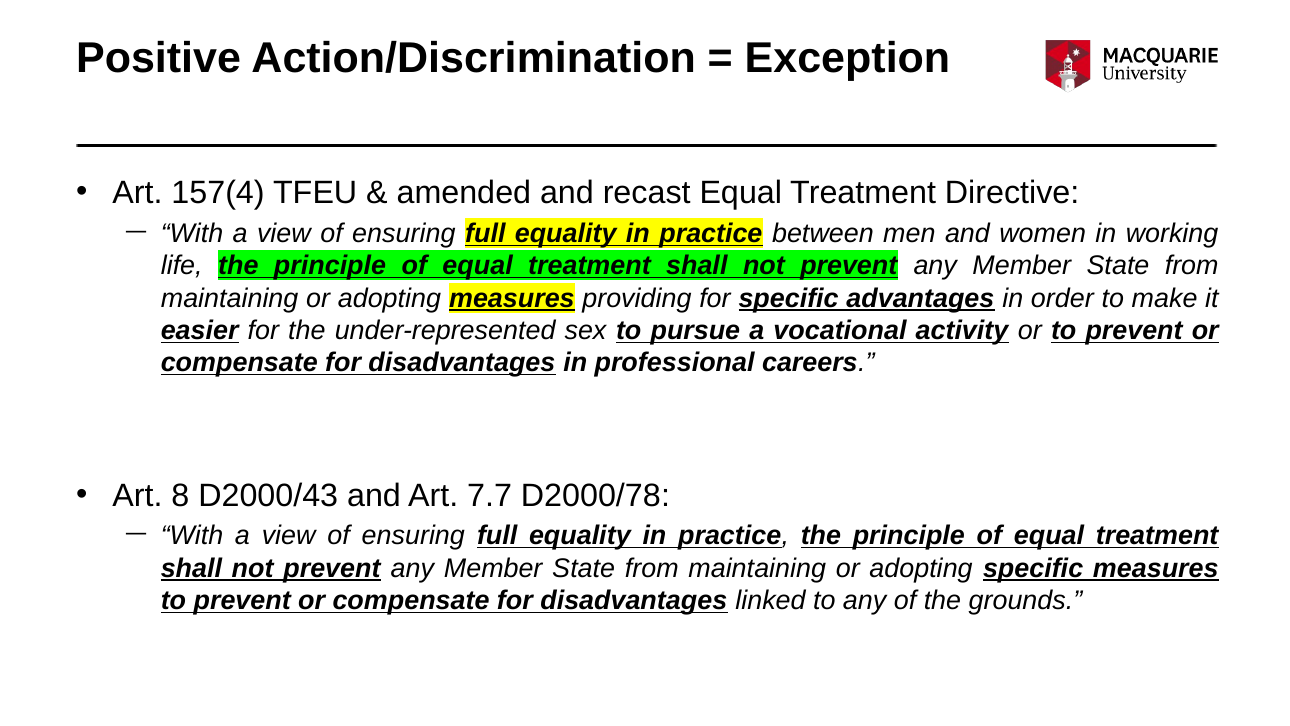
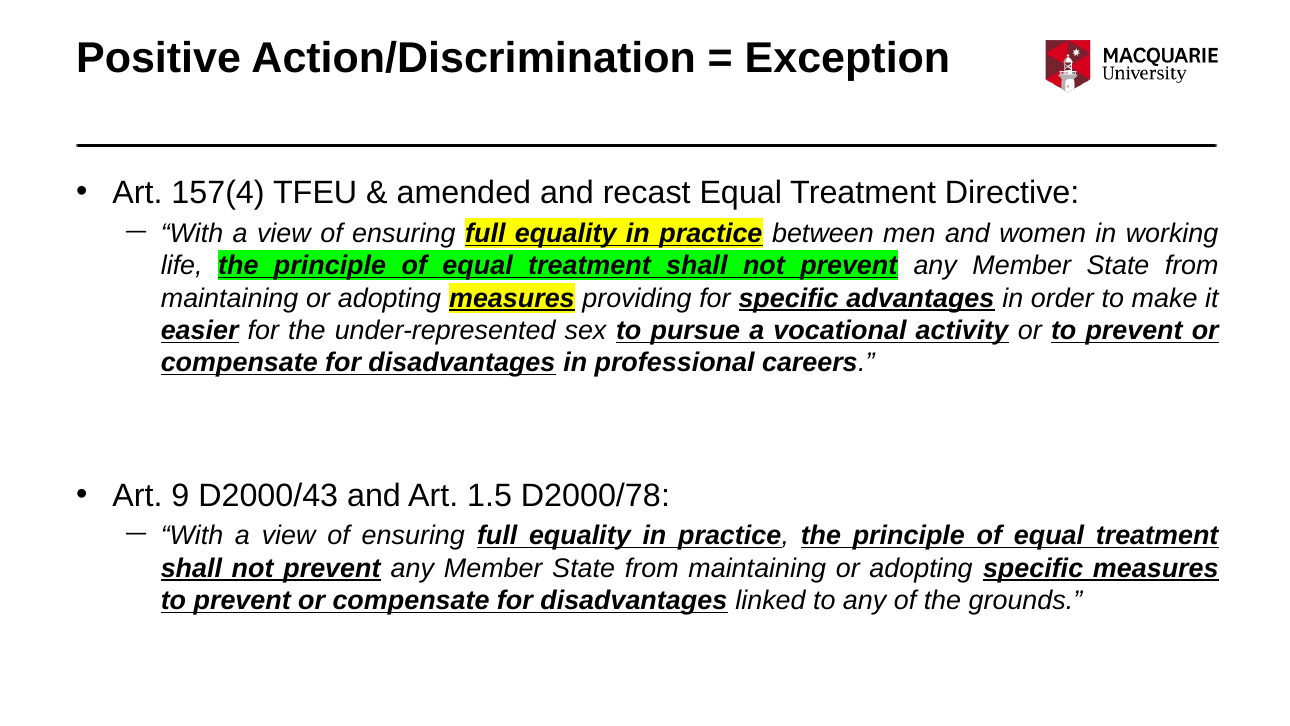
8: 8 -> 9 (180, 495)
7.7: 7.7 -> 1.5 (490, 495)
